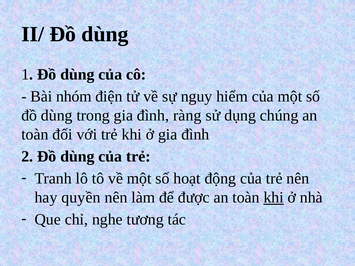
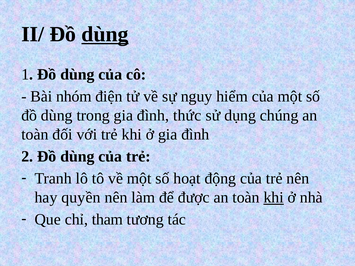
dùng underline: none -> present (105, 34)
ràng: ràng -> thức (187, 116)
nghe: nghe -> tham (107, 220)
